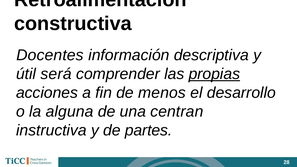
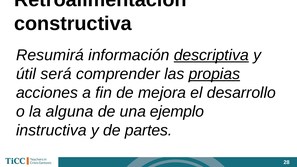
Docentes: Docentes -> Resumirá (50, 55)
descriptiva underline: none -> present (211, 55)
menos: menos -> mejora (162, 93)
centran: centran -> ejemplo (177, 112)
